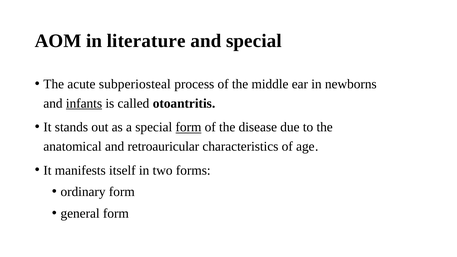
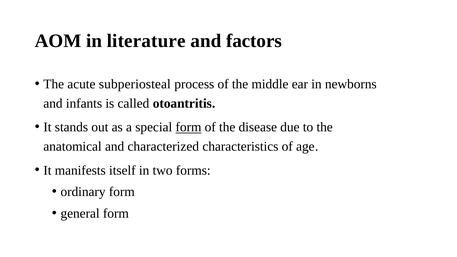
and special: special -> factors (254, 41)
infants underline: present -> none (84, 103)
retroauricular: retroauricular -> characterized (163, 146)
